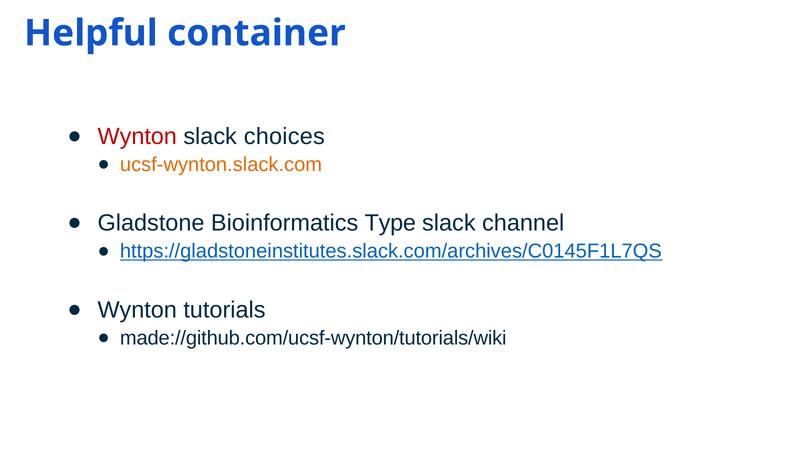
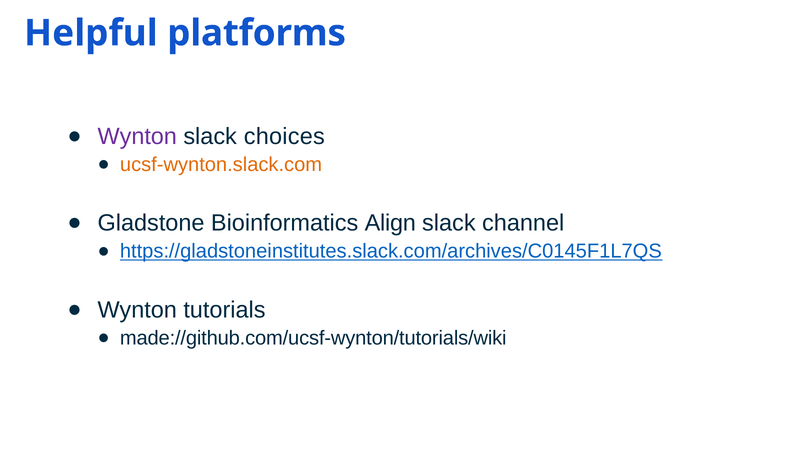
container: container -> platforms (257, 33)
Wynton colour: red -> purple (137, 136)
Type: Type -> Align (390, 223)
